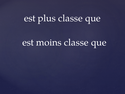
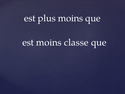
plus classe: classe -> moins (70, 18)
